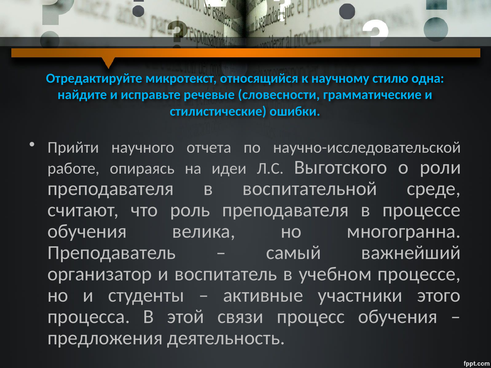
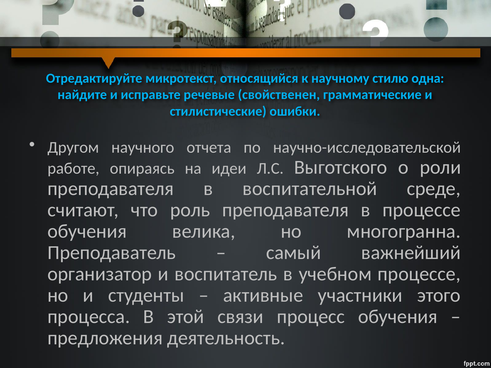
словесности: словесности -> свойственен (279, 95)
Прийти: Прийти -> Другом (73, 147)
